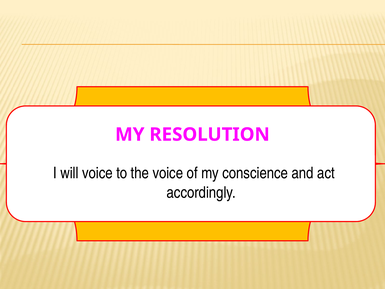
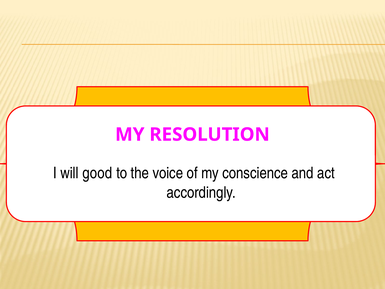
will voice: voice -> good (97, 173)
